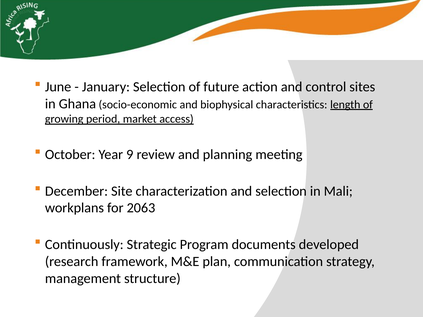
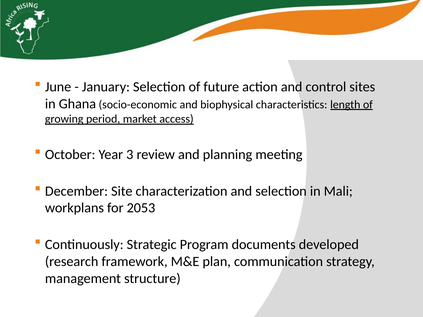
9: 9 -> 3 (130, 155)
2063: 2063 -> 2053 (141, 208)
